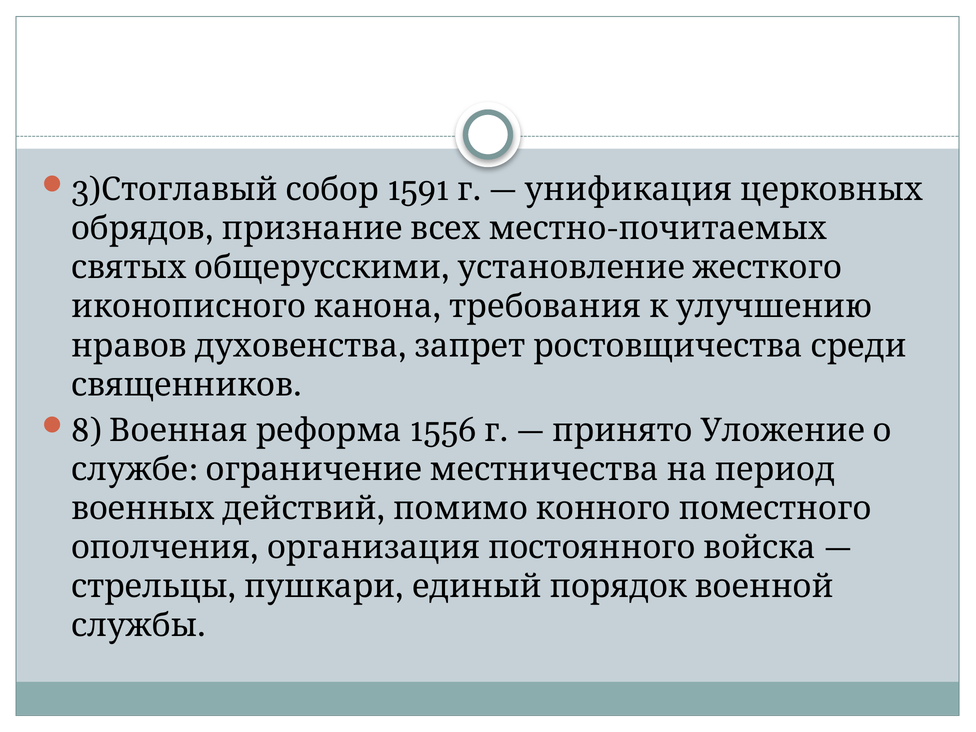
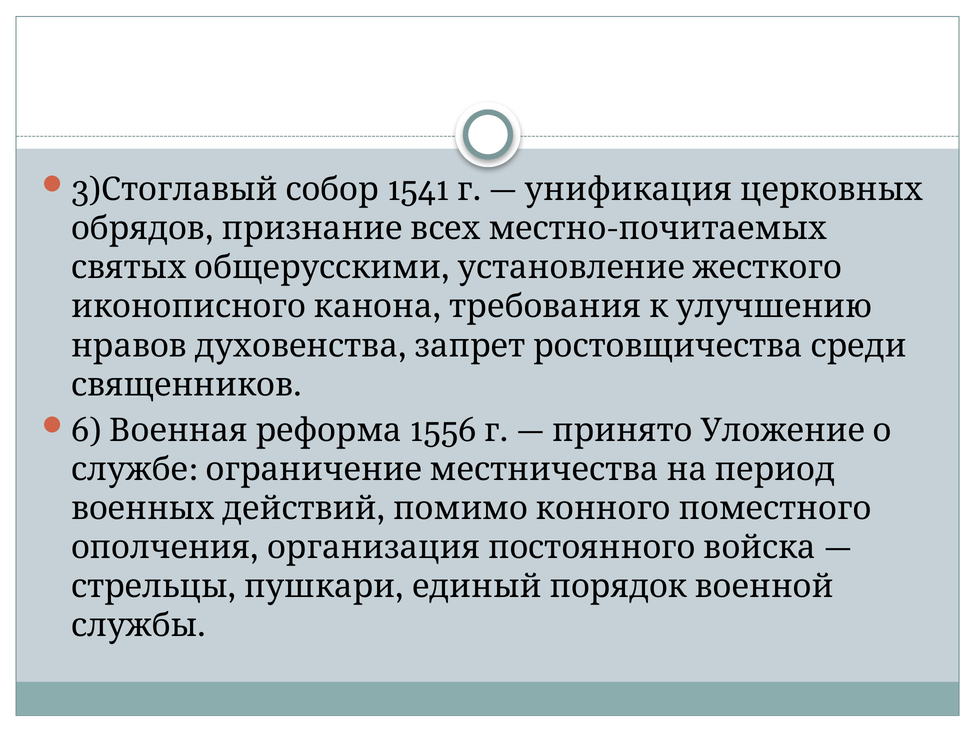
1591: 1591 -> 1541 (418, 190)
8: 8 -> 6 (86, 430)
